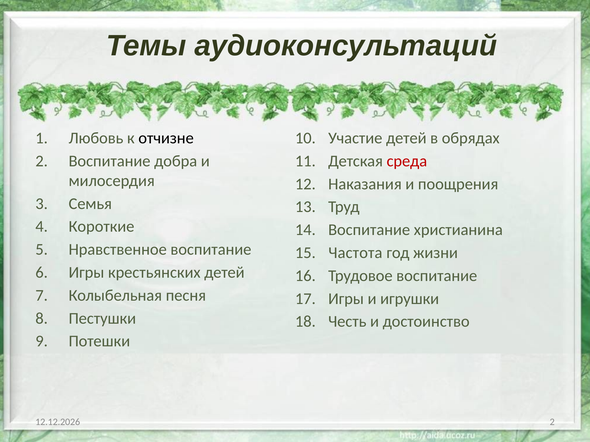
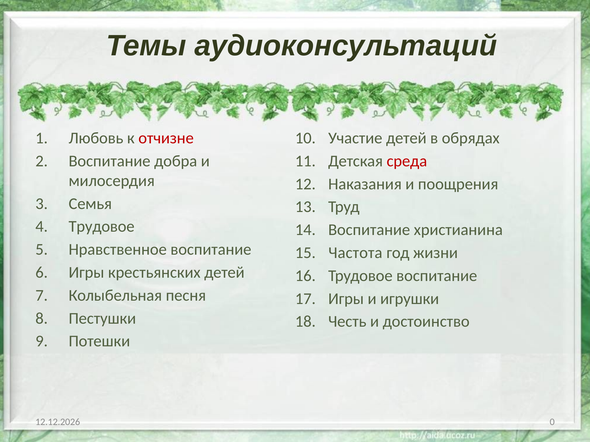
отчизне colour: black -> red (166, 138)
4 Короткие: Короткие -> Трудовое (102, 227)
2: 2 -> 0 (552, 422)
